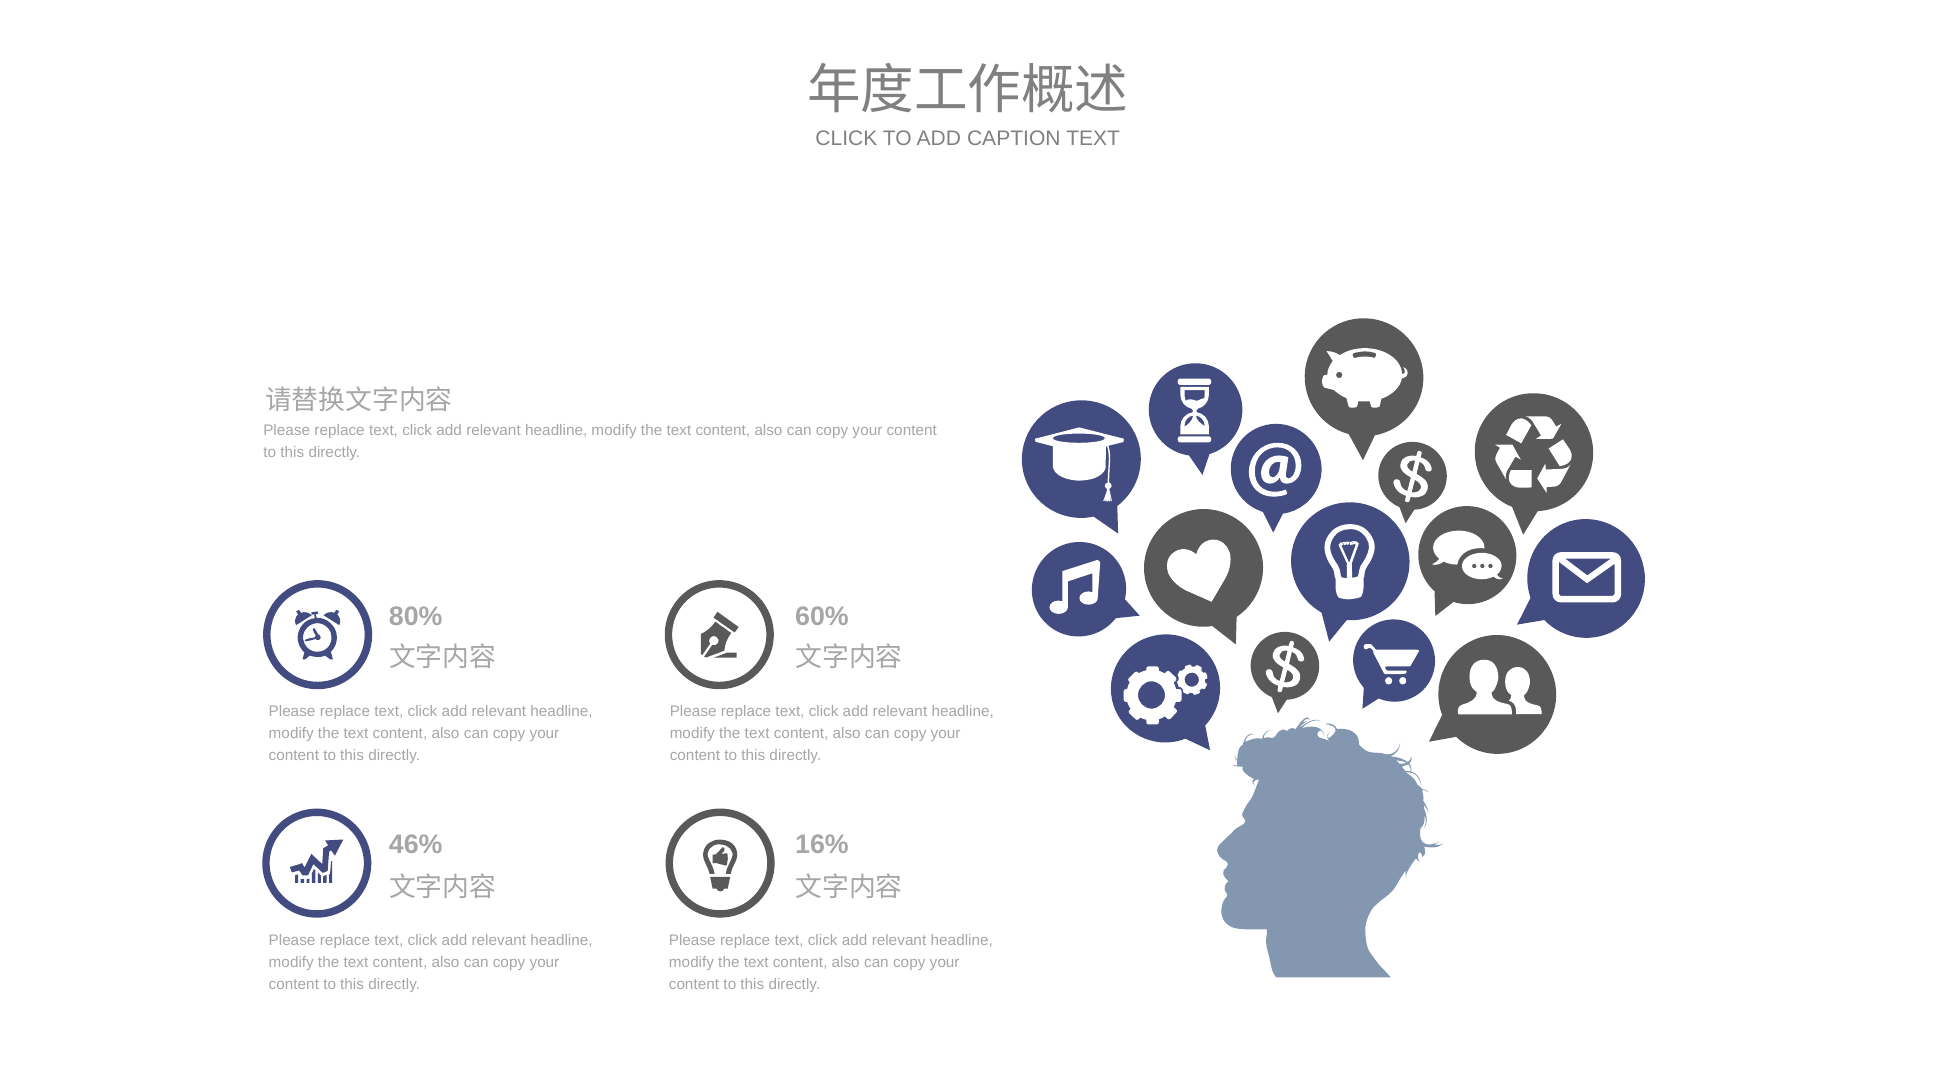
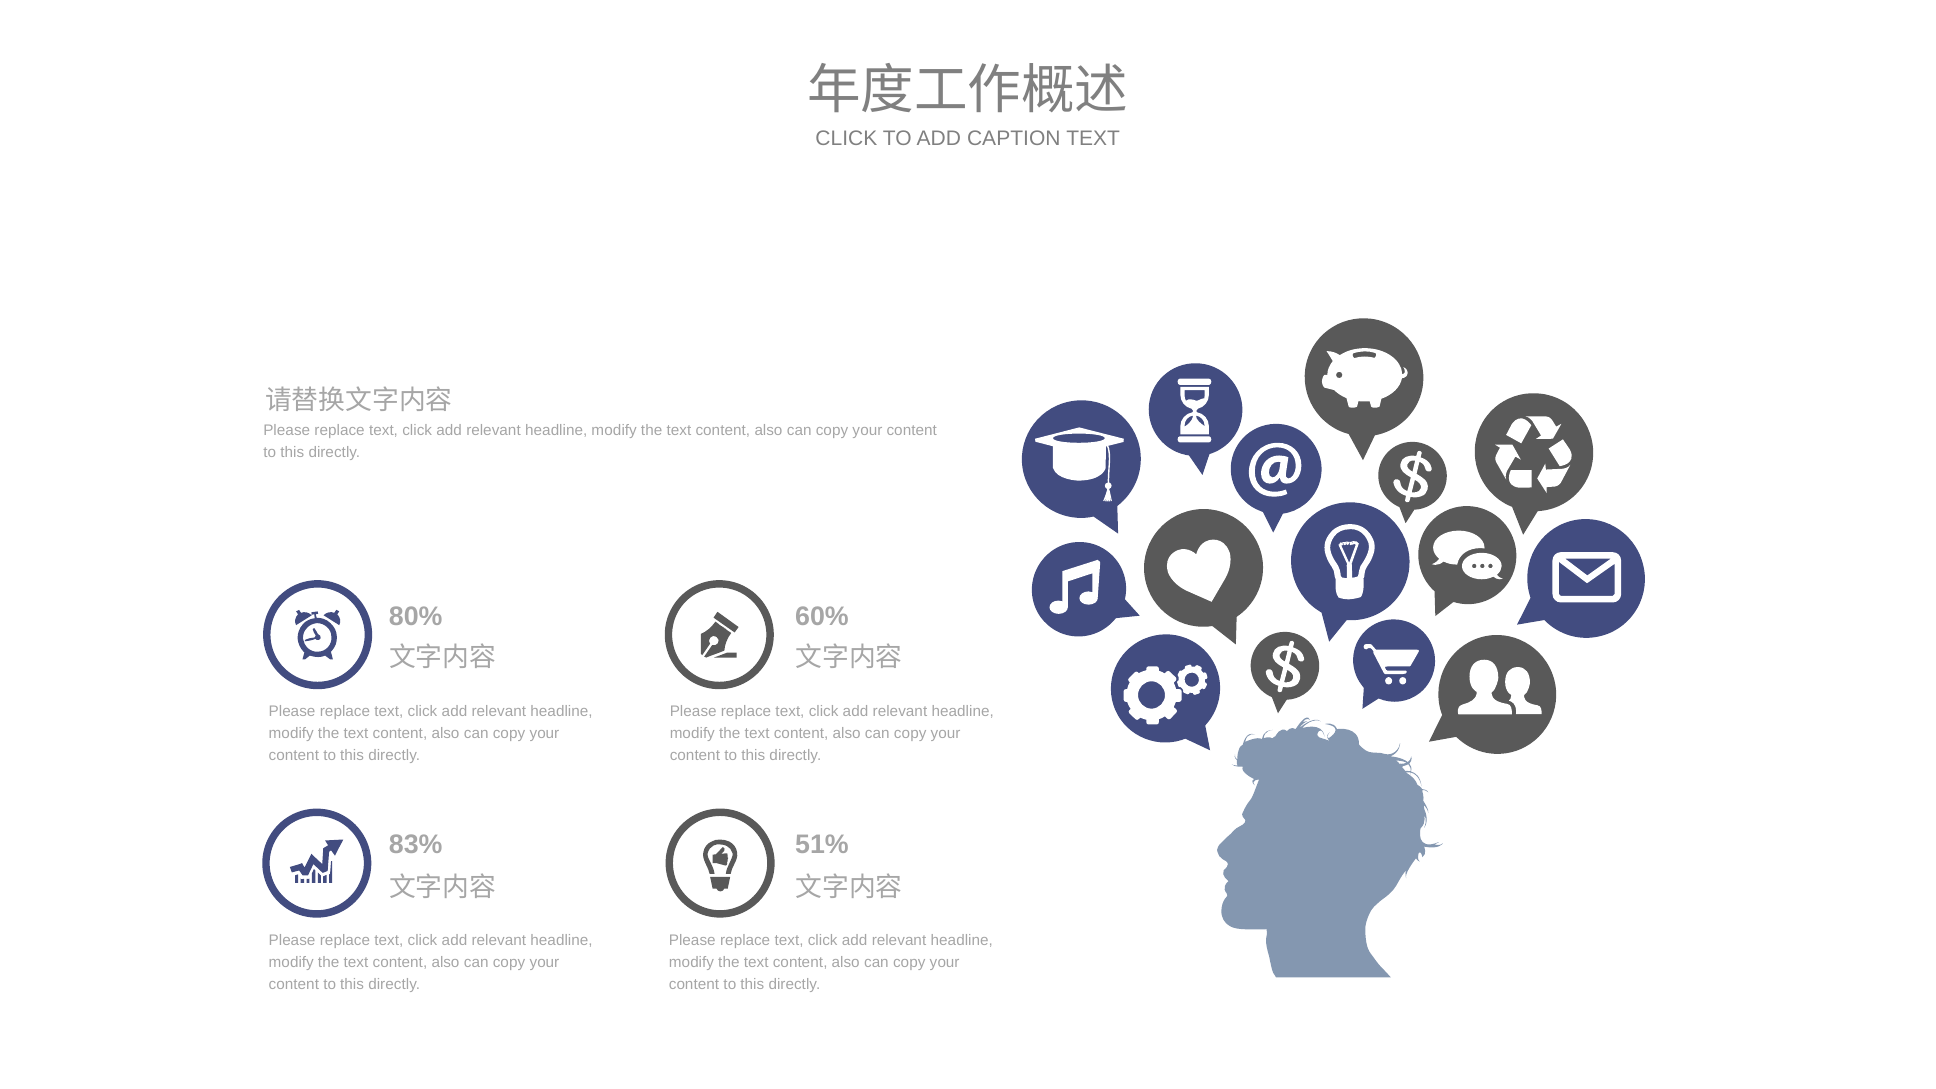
46%: 46% -> 83% (416, 844)
16%: 16% -> 51% (822, 844)
